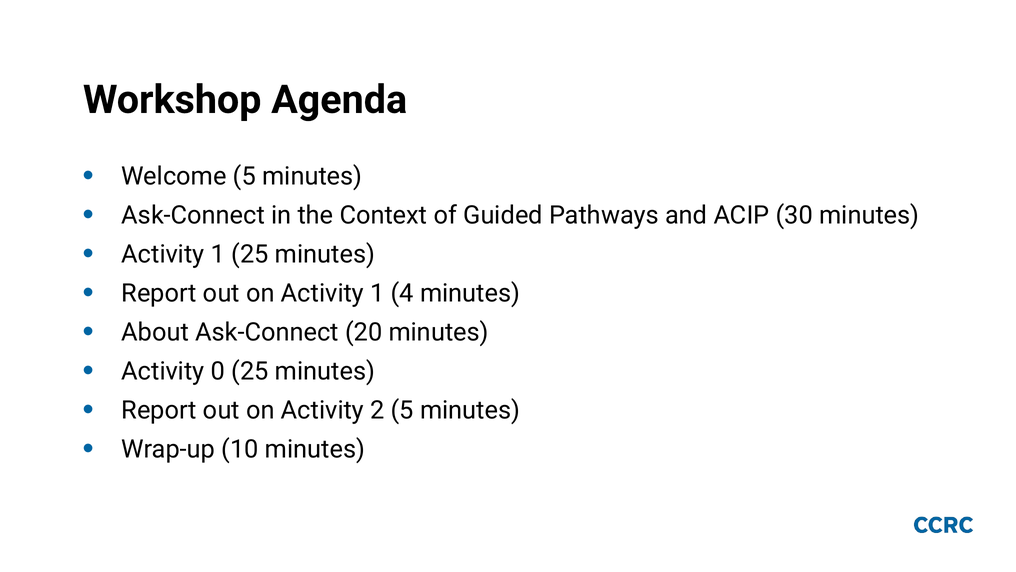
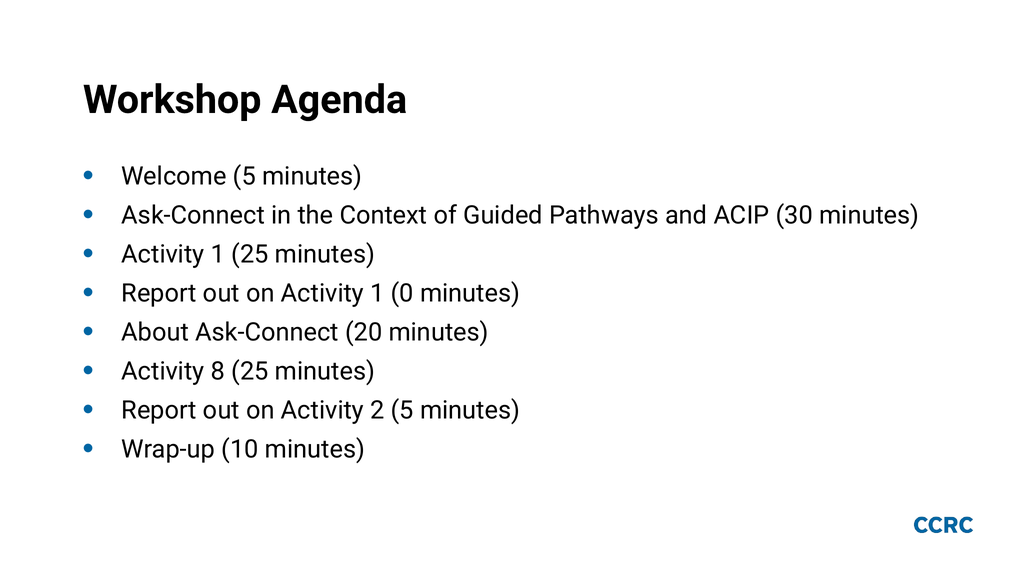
4: 4 -> 0 (402, 293)
0: 0 -> 8 (218, 371)
